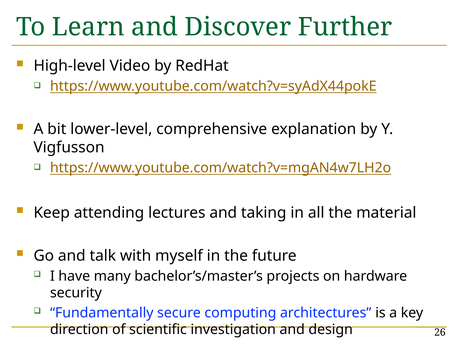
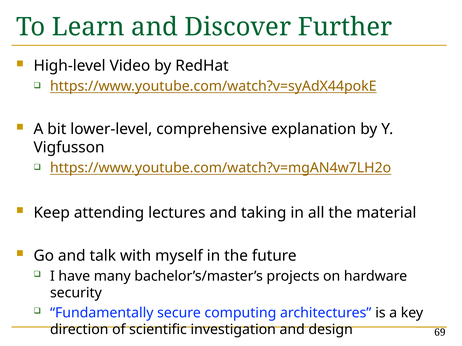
26: 26 -> 69 (440, 333)
